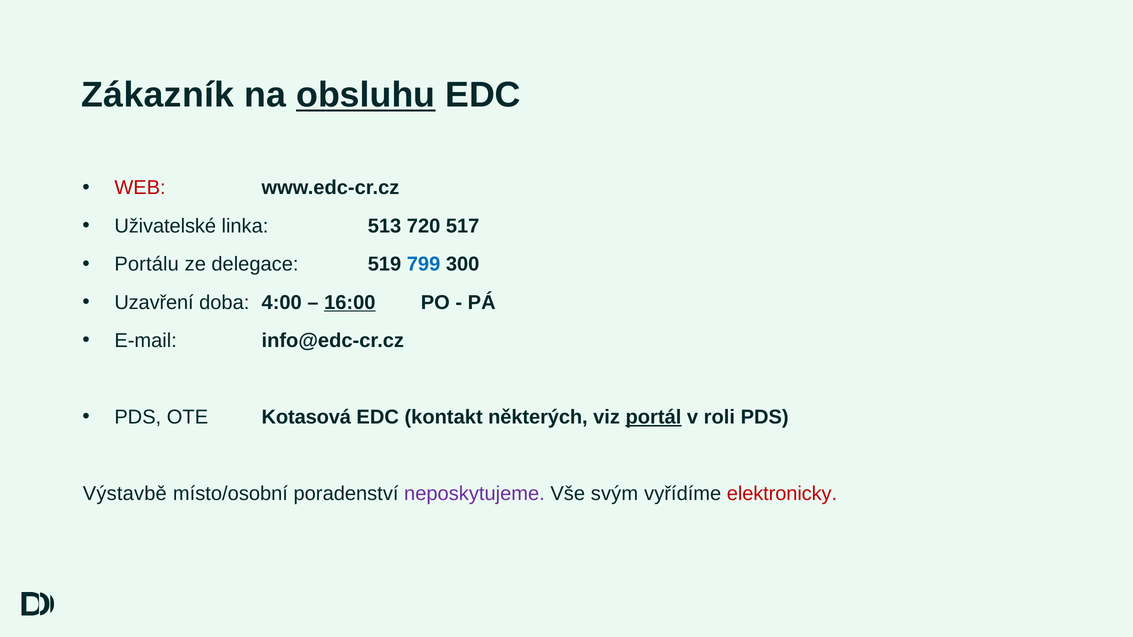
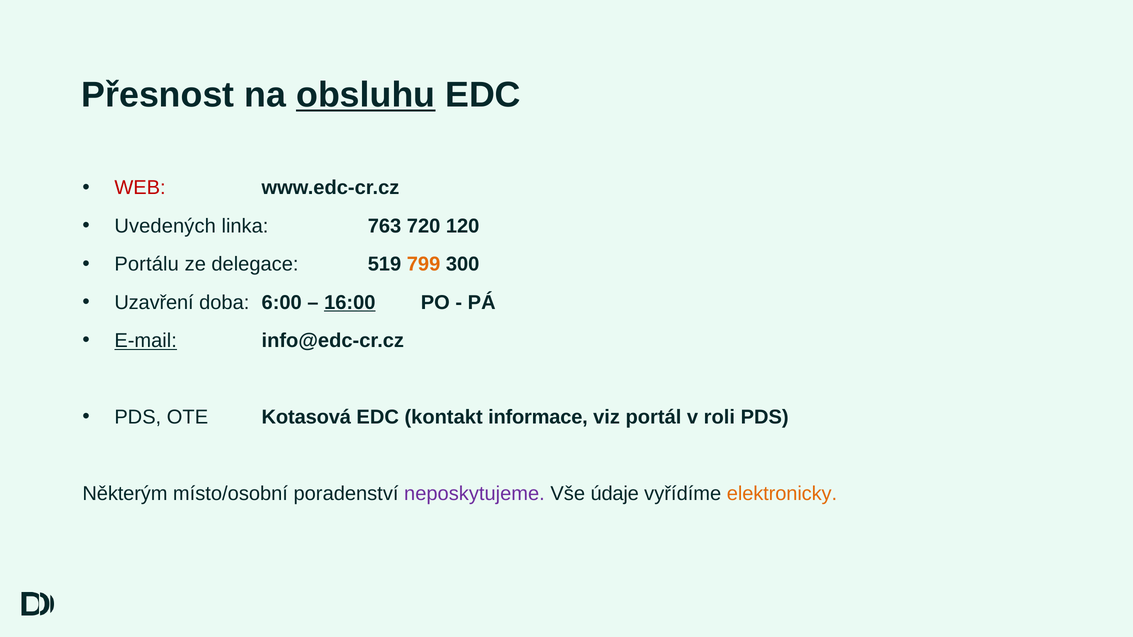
Zákazník: Zákazník -> Přesnost (158, 95)
Uživatelské: Uživatelské -> Uvedených (165, 226)
513: 513 -> 763 (384, 226)
517: 517 -> 120 (463, 226)
799 colour: blue -> orange (424, 264)
4:00: 4:00 -> 6:00 (282, 303)
E-mail underline: none -> present (146, 341)
některých: některých -> informace (538, 417)
portál underline: present -> none (653, 417)
Výstavbě: Výstavbě -> Některým (125, 494)
svým: svým -> údaje (615, 494)
elektronicky colour: red -> orange (782, 494)
